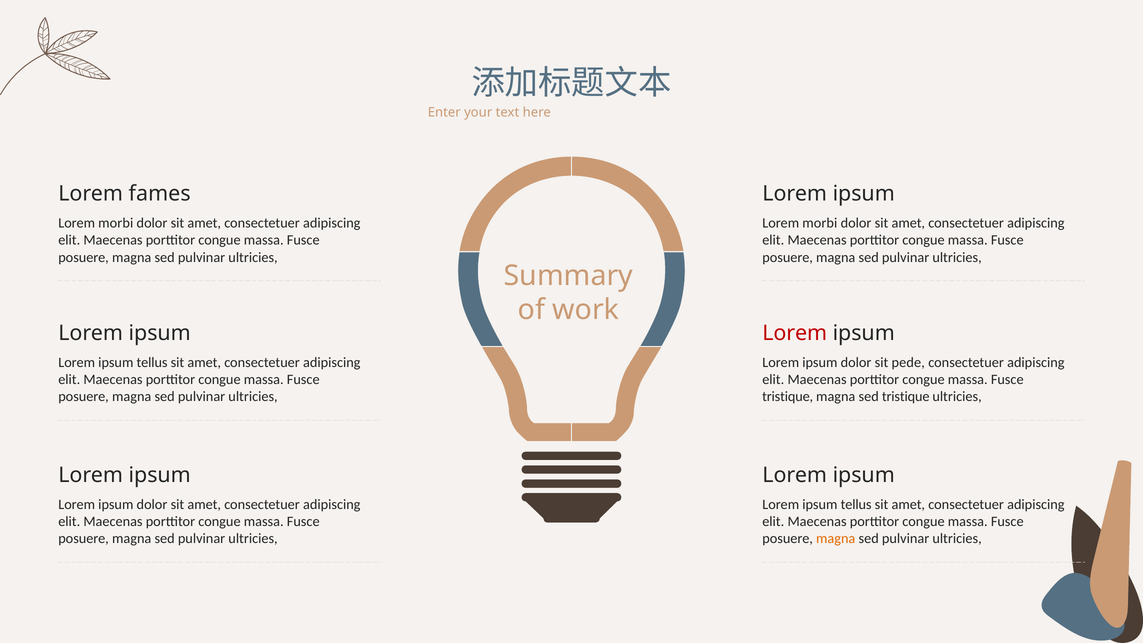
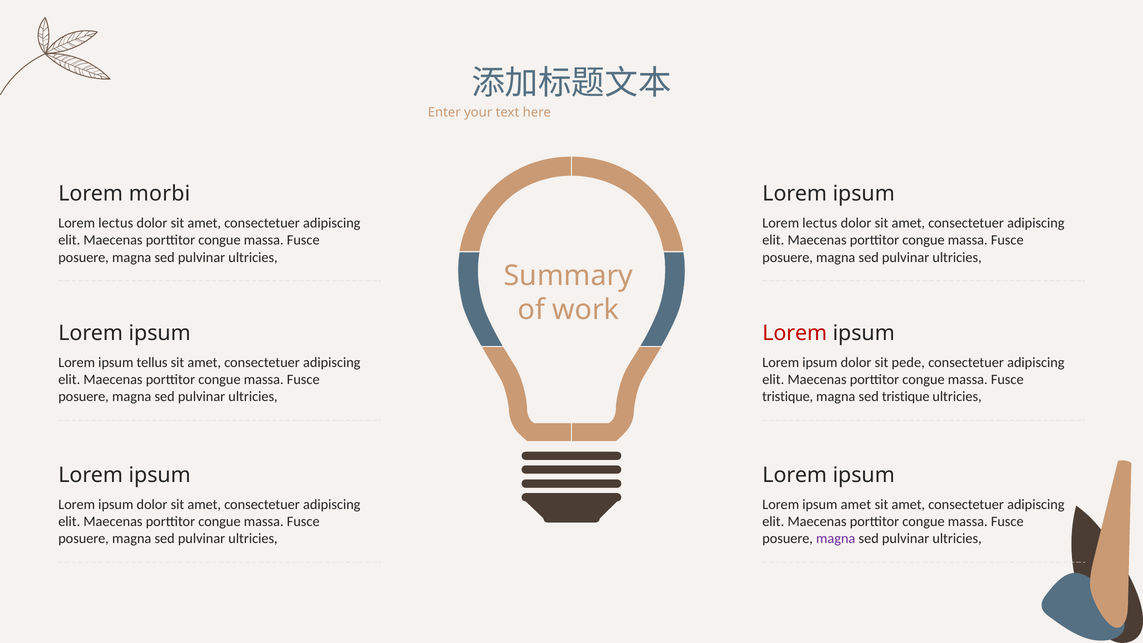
fames: fames -> morbi (160, 194)
morbi: morbi -> lectus (116, 223)
morbi: morbi -> lectus (820, 223)
tellus: tellus -> amet (856, 504)
magna colour: orange -> purple (836, 539)
